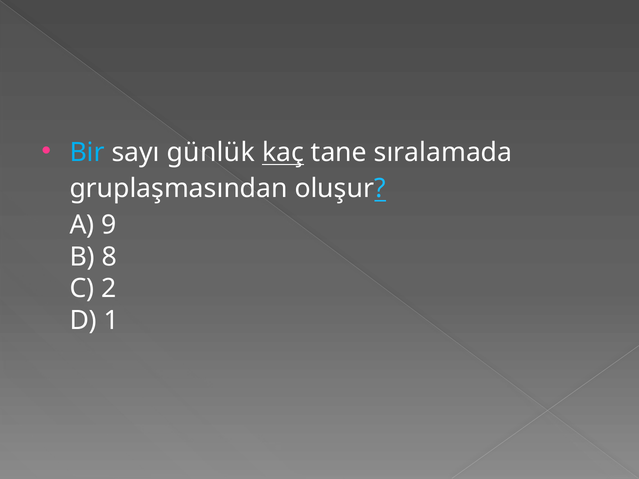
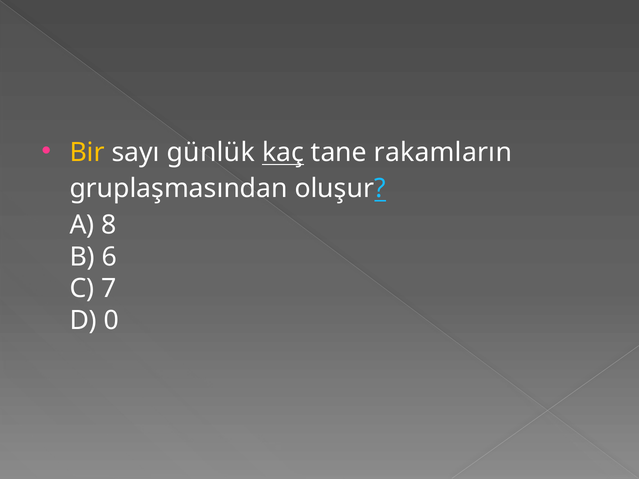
Bir colour: light blue -> yellow (87, 153)
sıralamada: sıralamada -> rakamların (443, 153)
9: 9 -> 8 (109, 225)
8: 8 -> 6 (109, 257)
2: 2 -> 7 (109, 289)
1: 1 -> 0 (111, 321)
